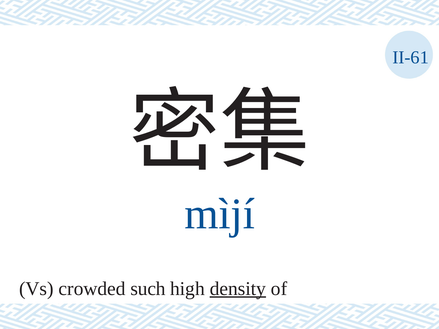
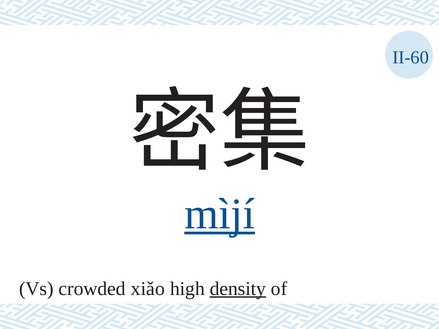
II-61: II-61 -> II-60 (411, 57)
mìjí underline: none -> present (220, 214)
such: such -> xiǎo (148, 289)
